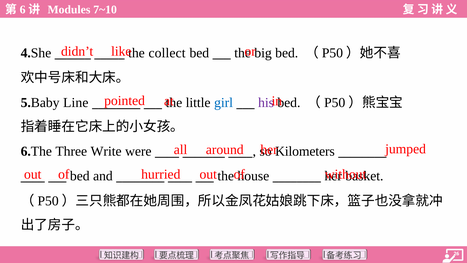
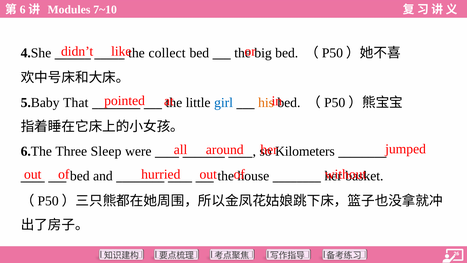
Line: Line -> That (76, 103)
his colour: purple -> orange (266, 103)
Write: Write -> Sleep (106, 151)
